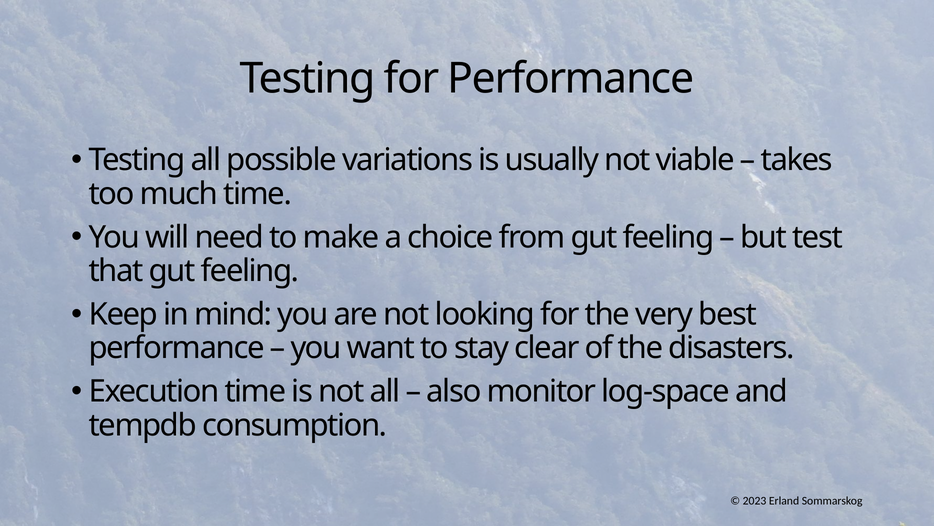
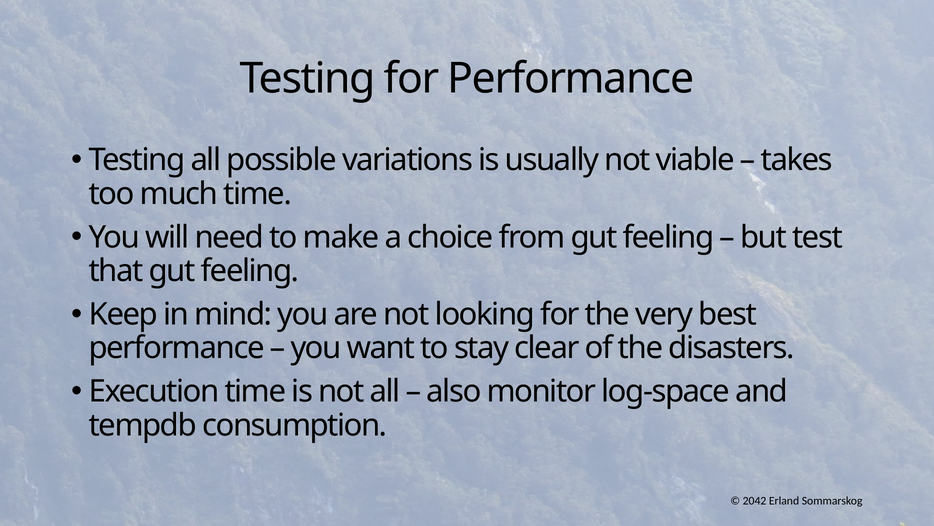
2023: 2023 -> 2042 (755, 500)
